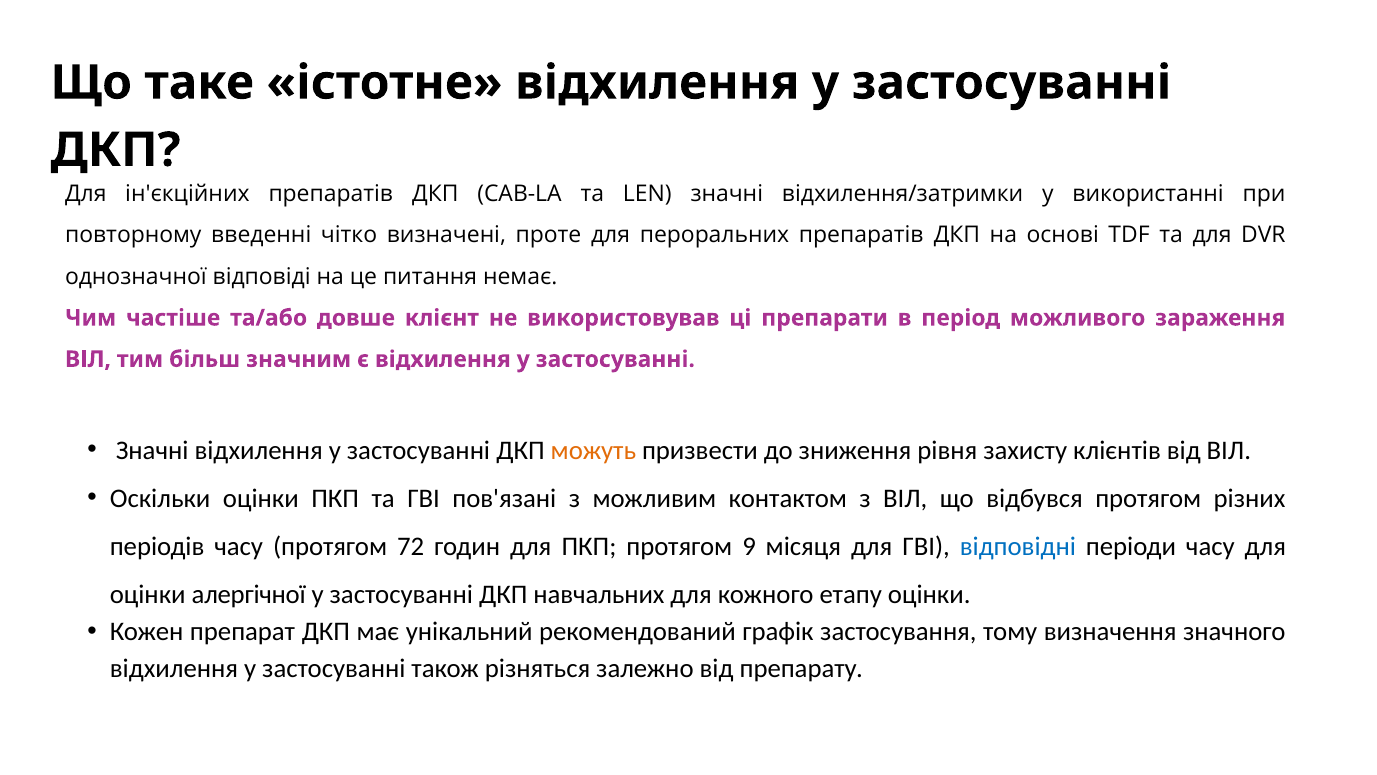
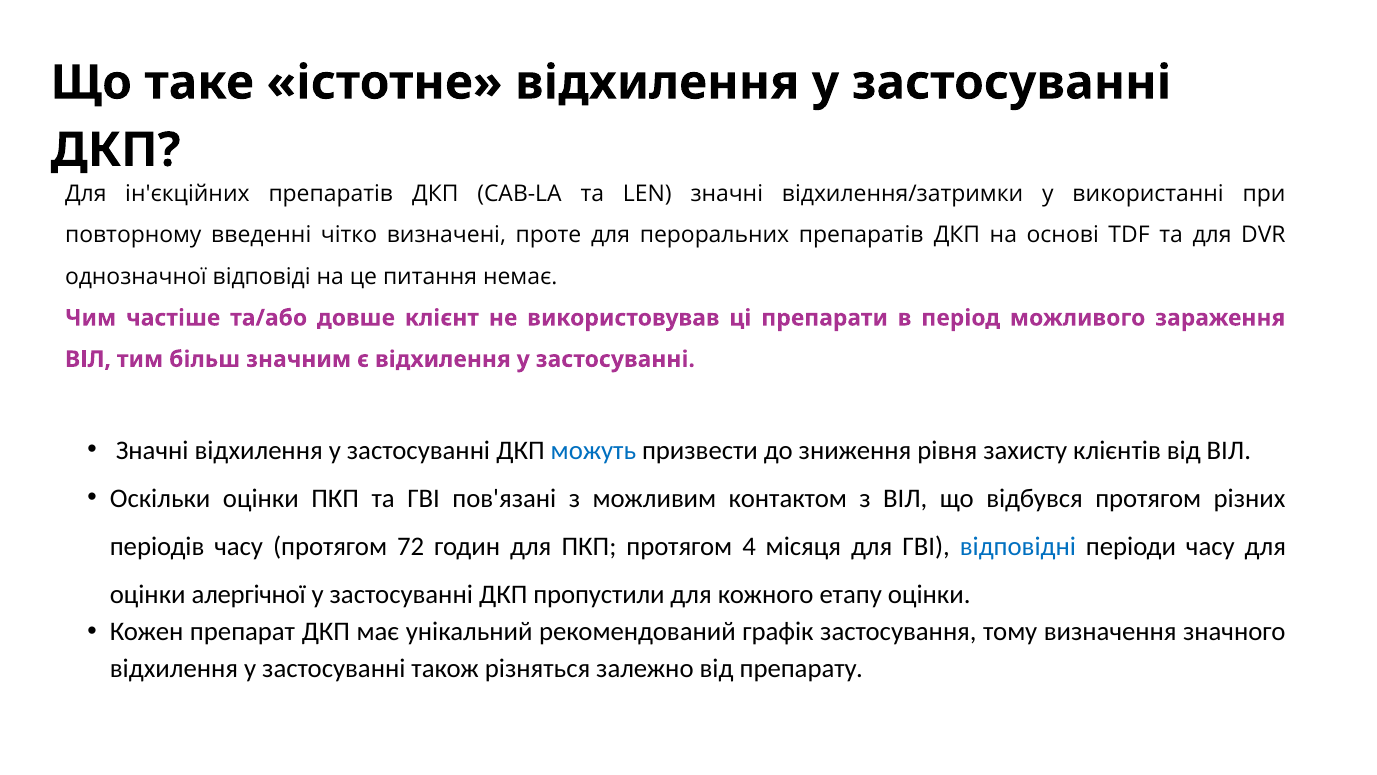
можуть colour: orange -> blue (593, 450)
9: 9 -> 4 (749, 546)
навчальних: навчальних -> пропустили (599, 595)
